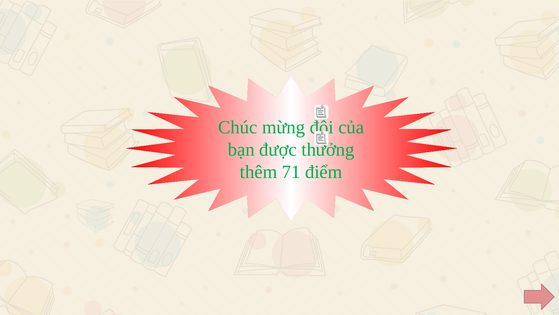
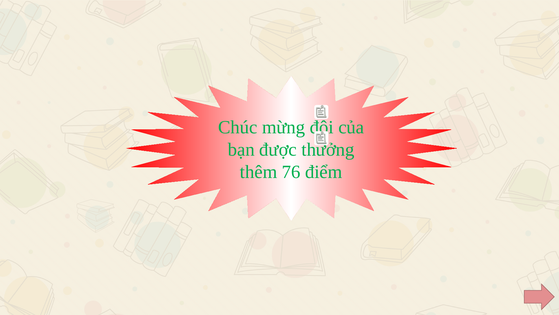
71: 71 -> 76 (291, 172)
